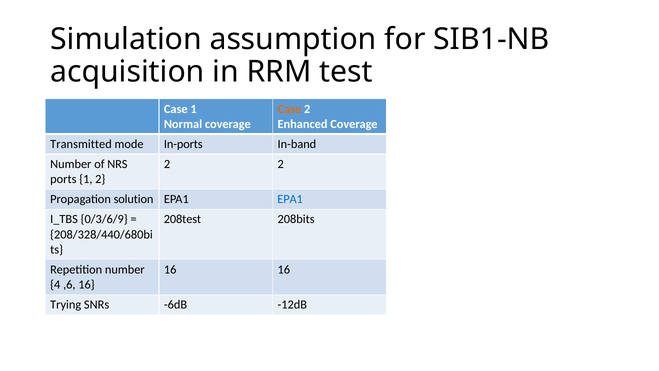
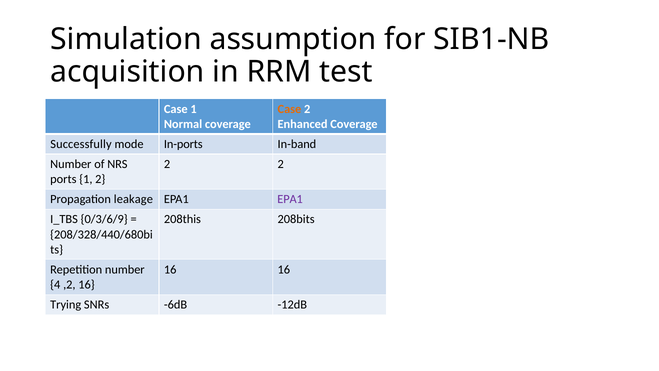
Transmitted: Transmitted -> Successfully (81, 144)
solution: solution -> leakage (133, 199)
EPA1 colour: blue -> purple (290, 199)
208test: 208test -> 208this (182, 219)
,6: ,6 -> ,2 (69, 284)
